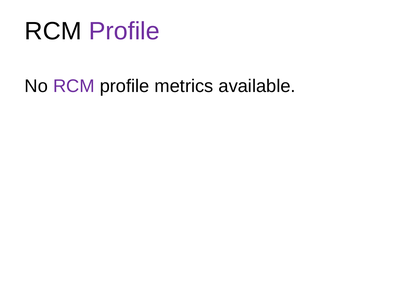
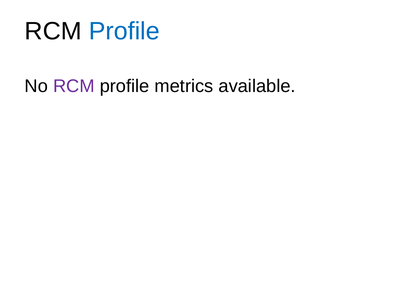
Profile colour: purple -> blue (124, 31)
